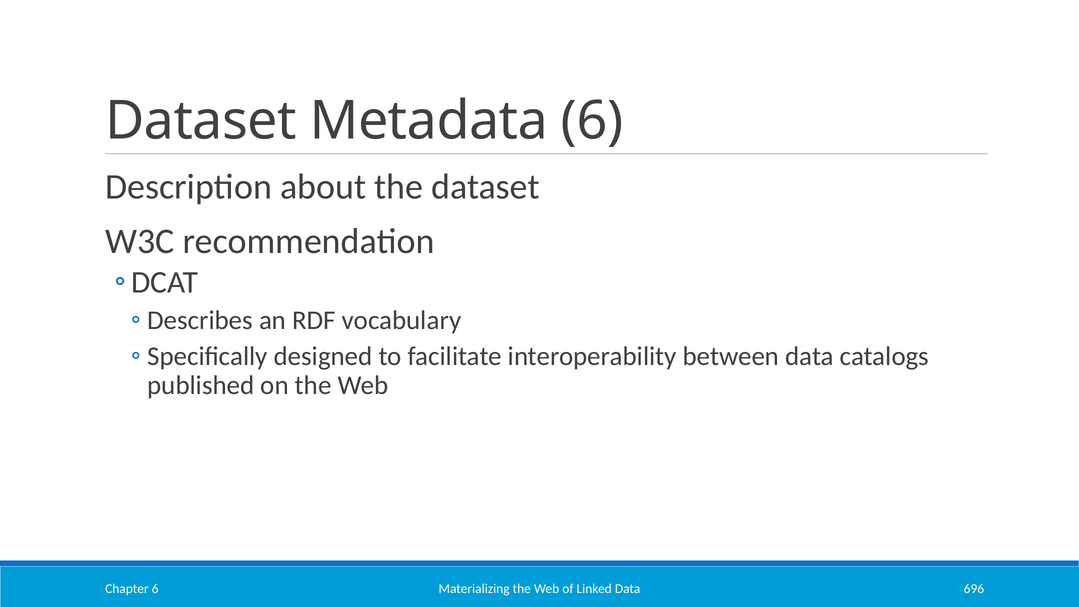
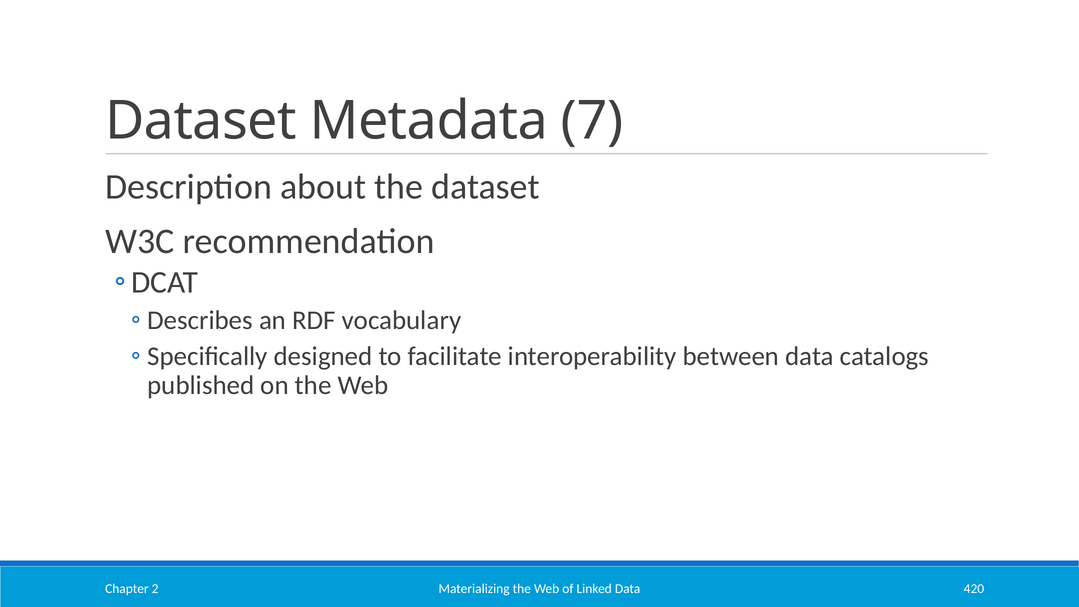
Metadata 6: 6 -> 7 (592, 121)
696: 696 -> 420 (974, 589)
Chapter 6: 6 -> 2 (155, 589)
